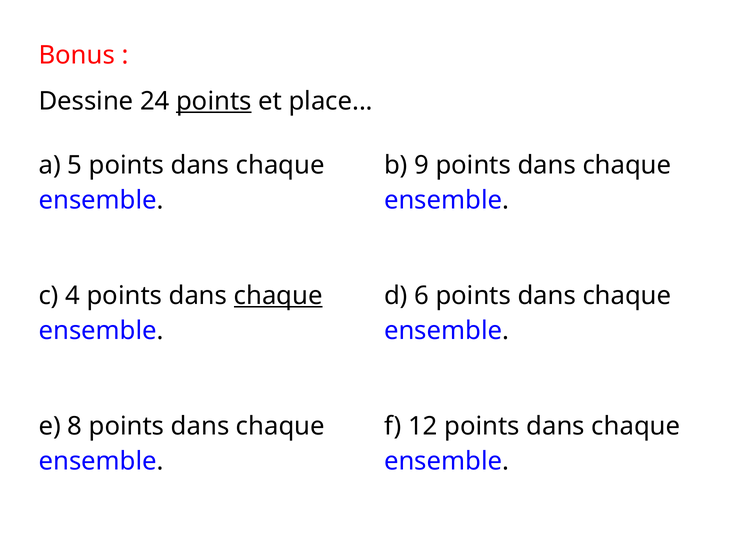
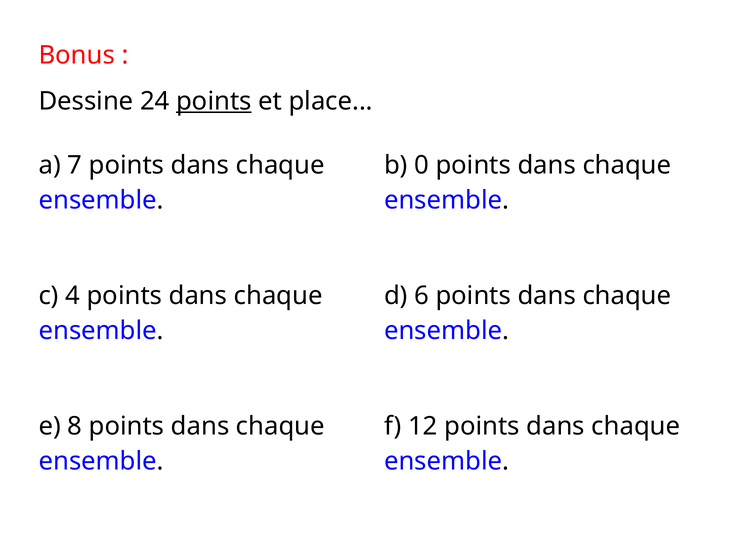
5: 5 -> 7 (75, 165)
9: 9 -> 0 (422, 165)
chaque underline: present -> none (278, 296)
